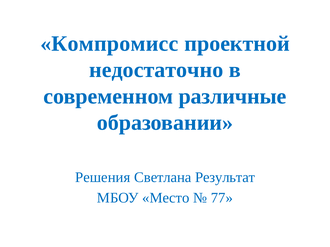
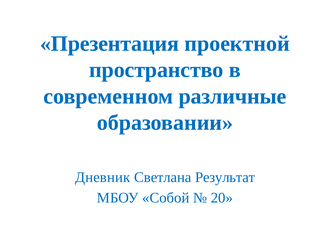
Компромисс: Компромисс -> Презентация (110, 44)
недостаточно: недостаточно -> пространство (156, 70)
Решения: Решения -> Дневник (103, 178)
Место: Место -> Собой (166, 198)
77: 77 -> 20 (222, 198)
